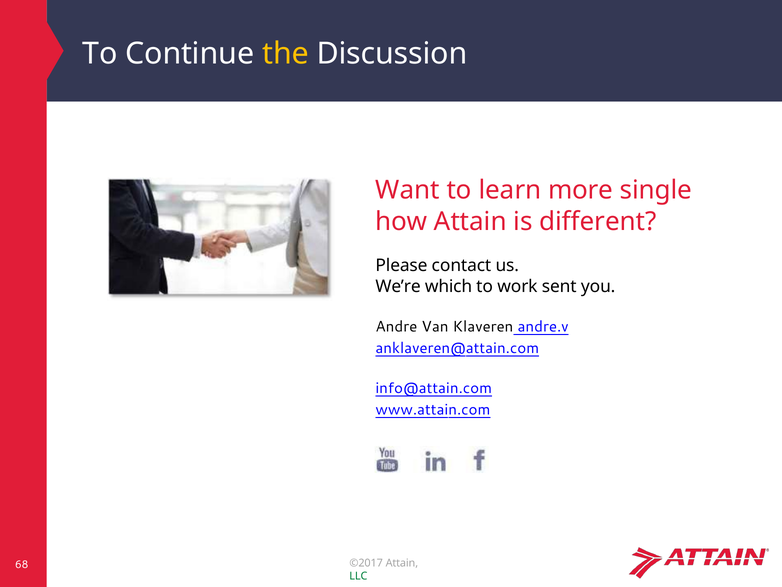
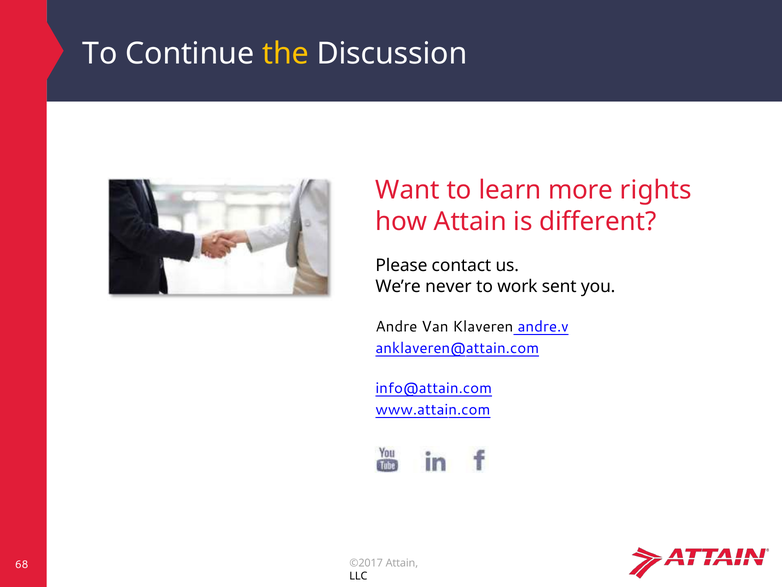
single: single -> rights (656, 190)
which: which -> never (448, 286)
LLC colour: green -> black (358, 576)
